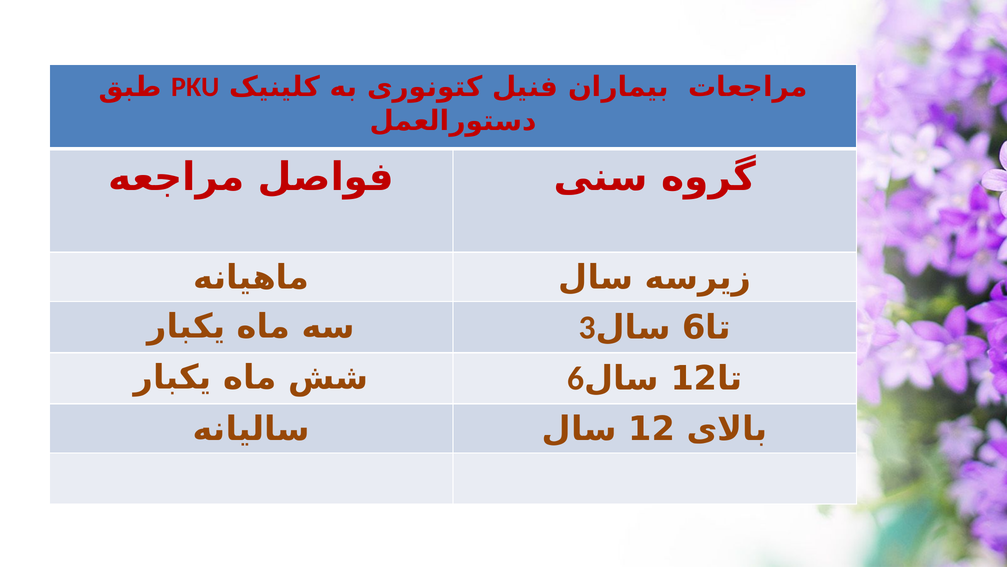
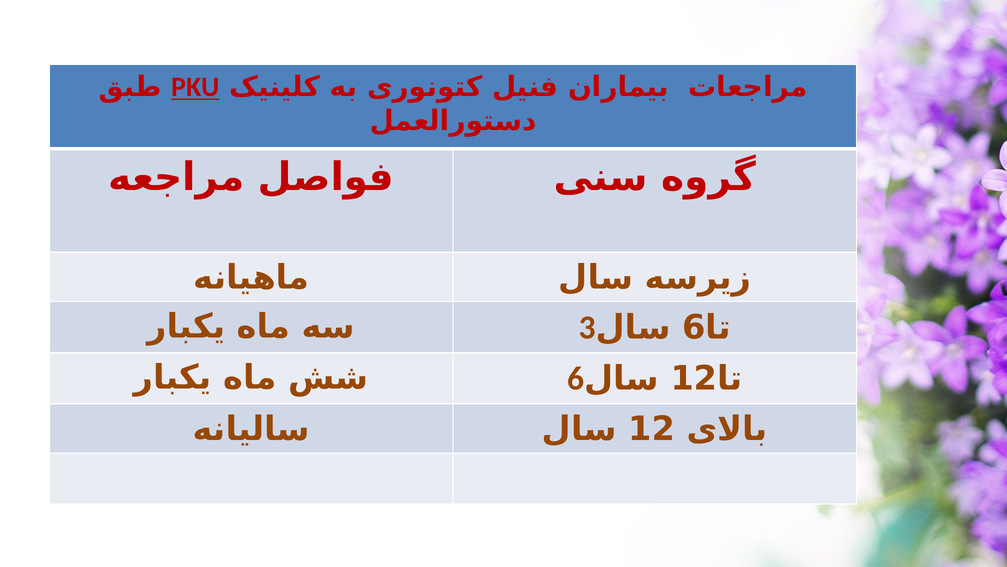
PKU underline: none -> present (195, 87)
